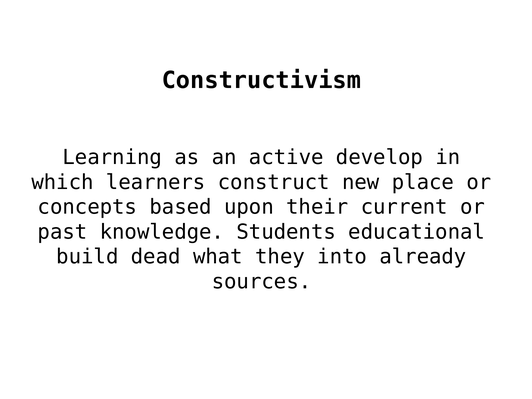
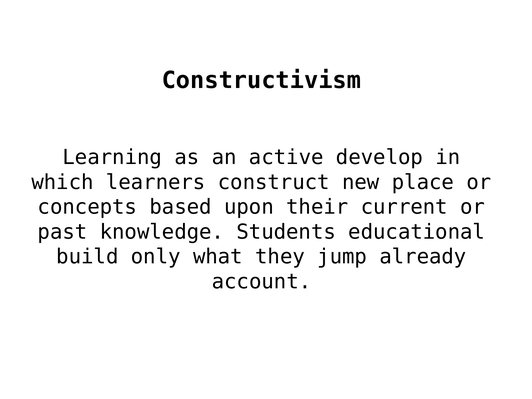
dead: dead -> only (156, 257)
into: into -> jump (342, 257)
sources: sources -> account (262, 282)
